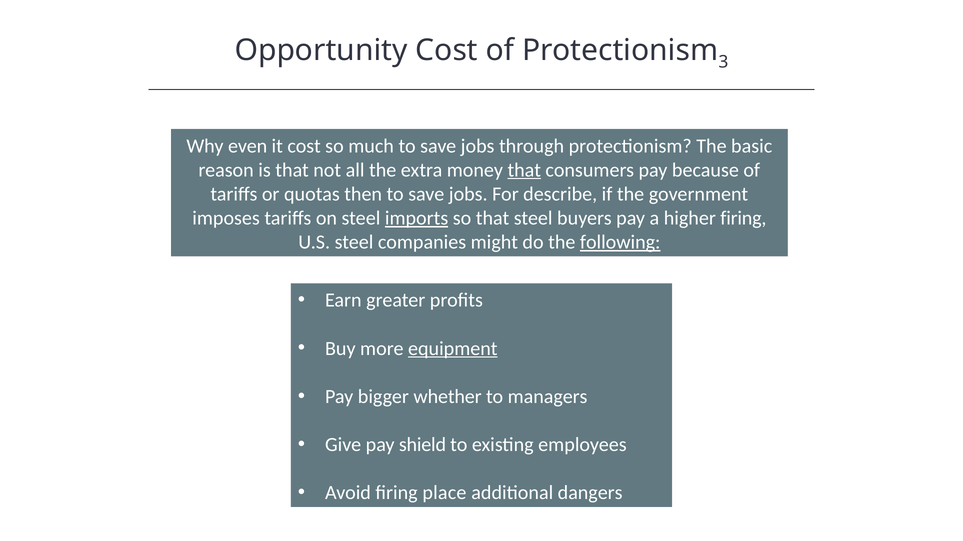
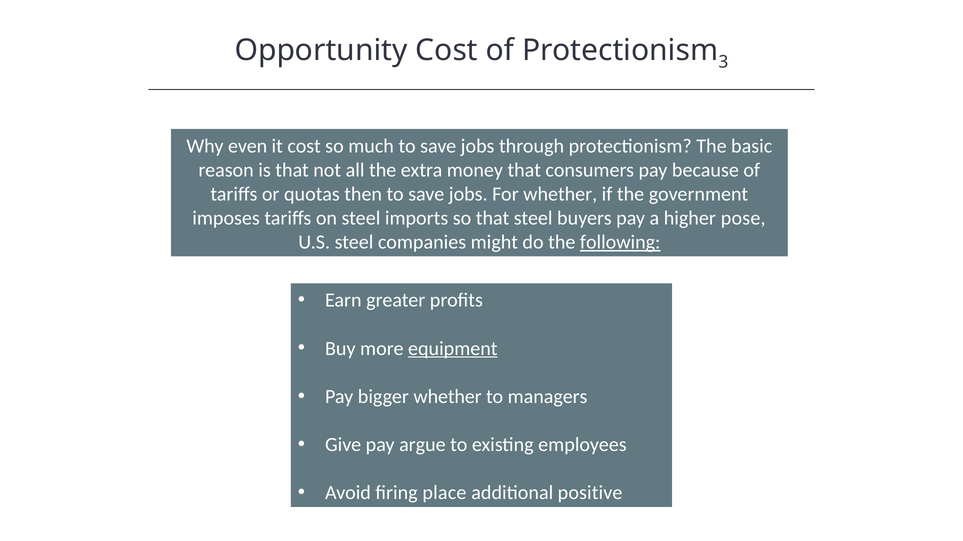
that underline: present -> none (524, 170)
For describe: describe -> whether (560, 194)
imports underline: present -> none (417, 218)
higher firing: firing -> pose (743, 218)
shield: shield -> argue (422, 445)
dangers: dangers -> positive (590, 493)
